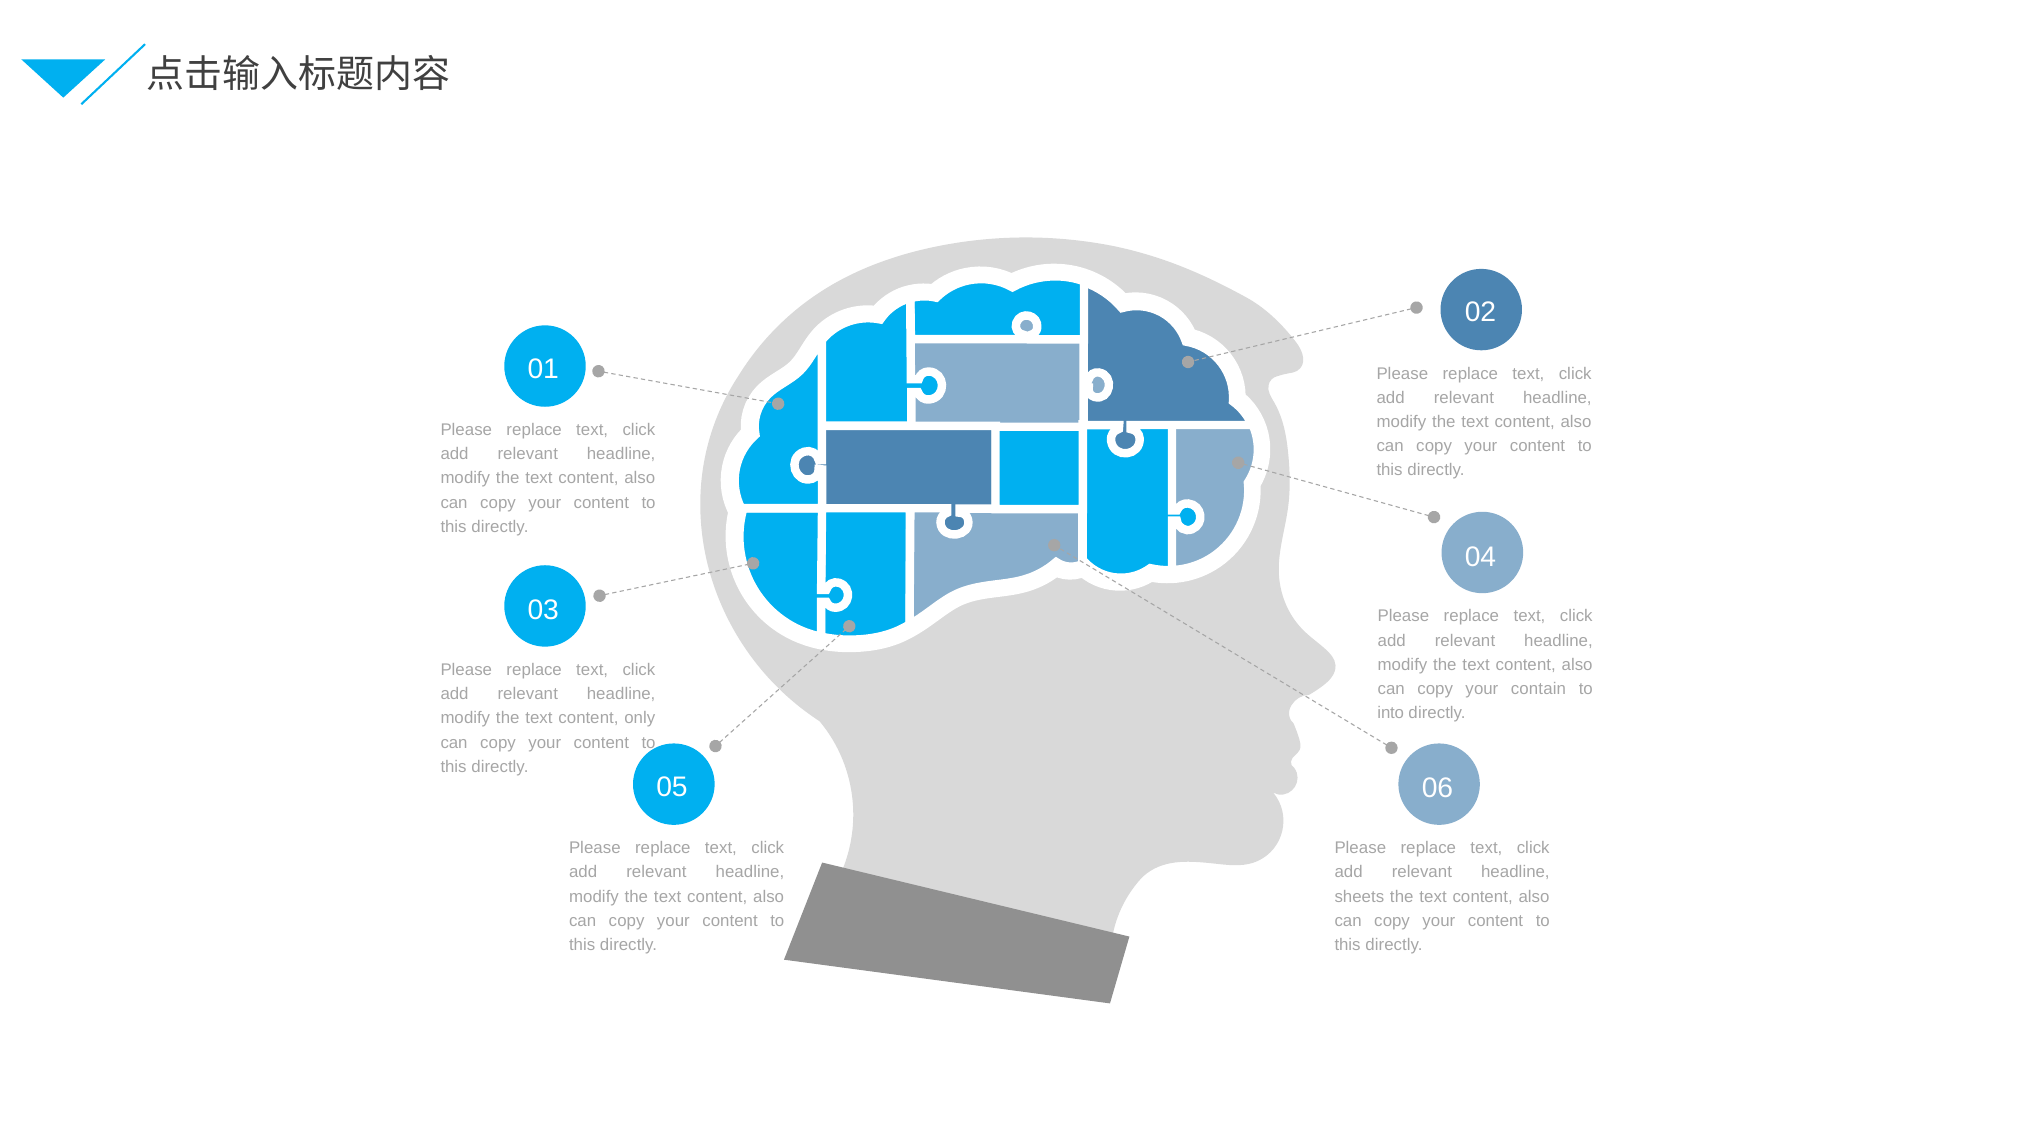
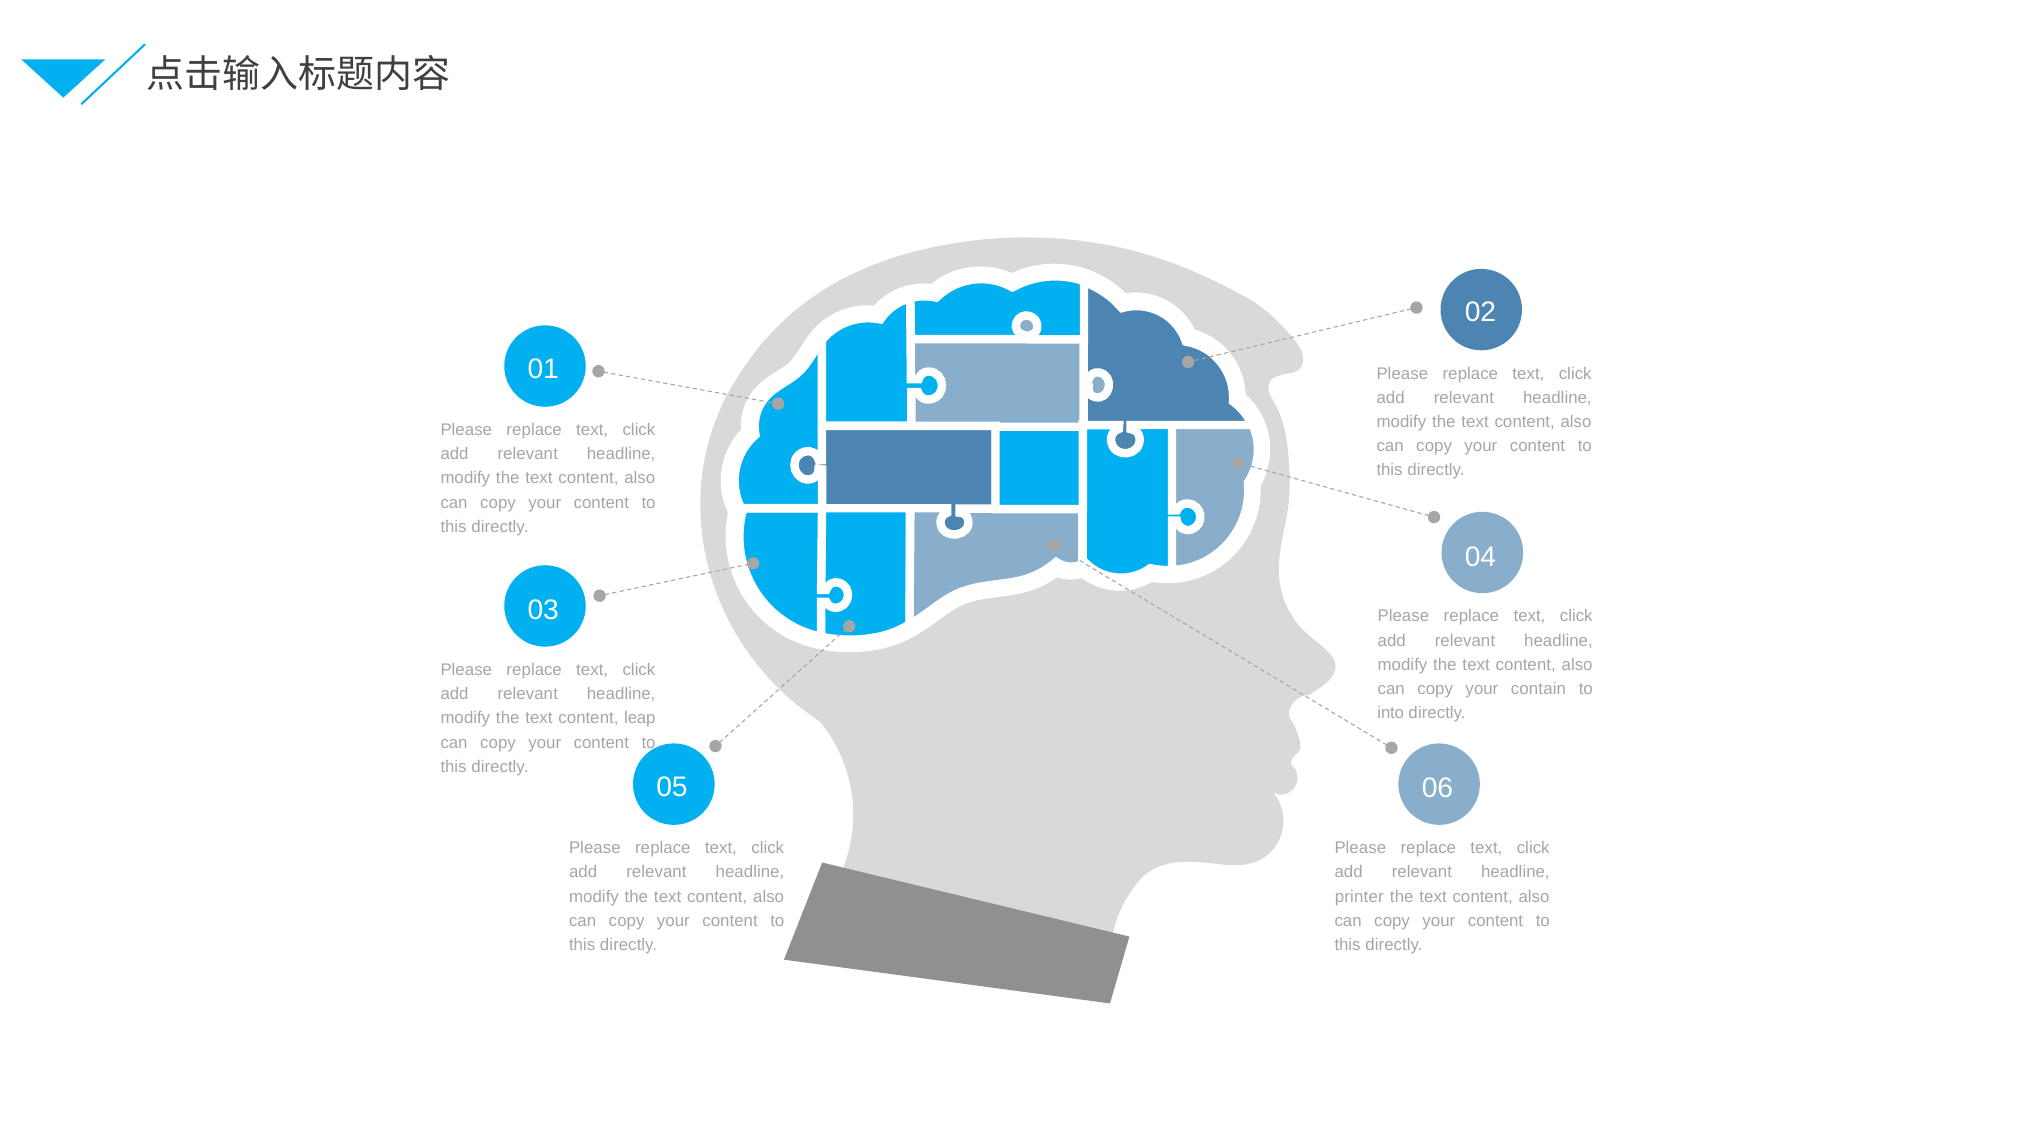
only: only -> leap (640, 719)
sheets: sheets -> printer (1359, 897)
